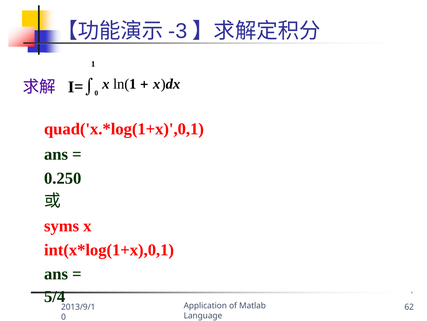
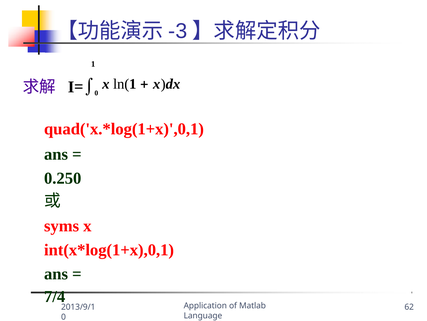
5/4: 5/4 -> 7/4 (55, 296)
